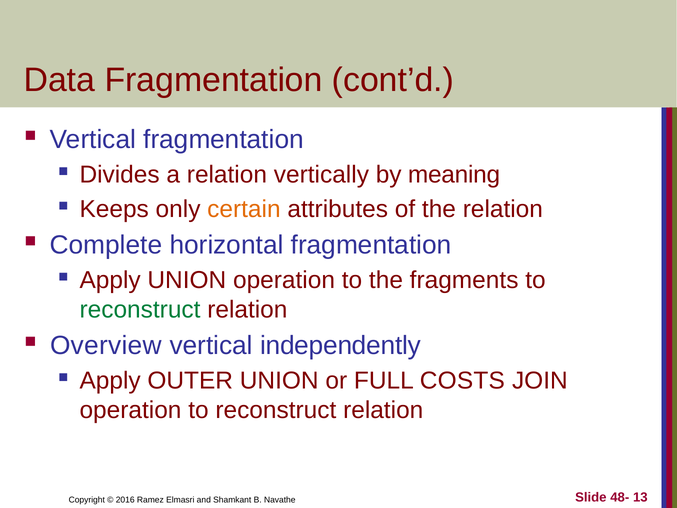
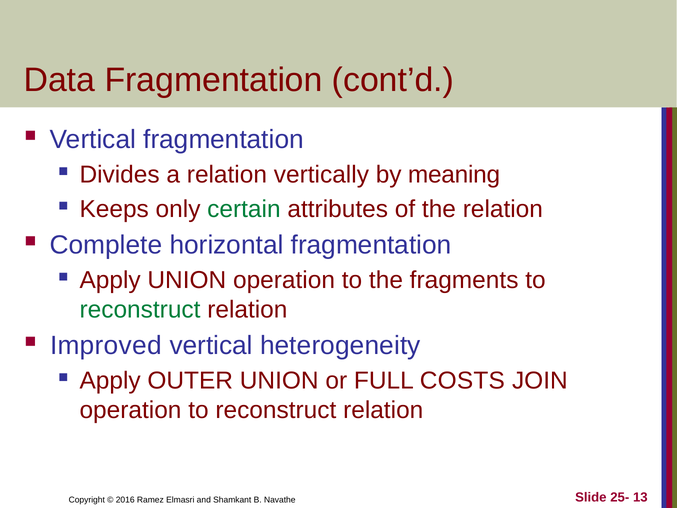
certain colour: orange -> green (244, 209)
Overview: Overview -> Improved (106, 345)
independently: independently -> heterogeneity (340, 345)
48-: 48- -> 25- (620, 497)
